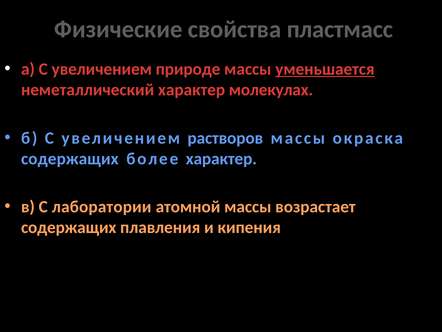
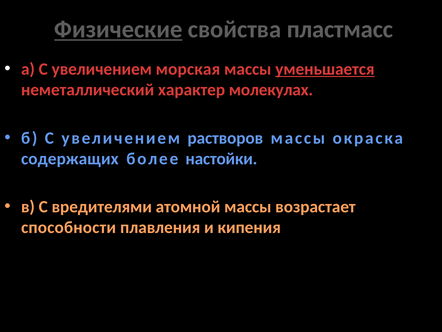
Физические underline: none -> present (118, 29)
природе: природе -> морская (188, 69)
более характер: характер -> настойки (221, 158)
лаборатории: лаборатории -> вредителями (102, 207)
содержащих: содержащих -> способности (69, 227)
